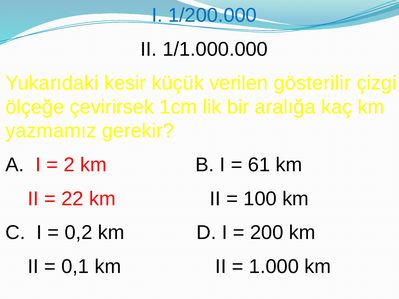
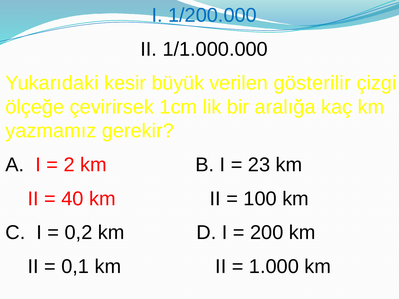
küçük: küçük -> büyük (178, 83)
61: 61 -> 23 (259, 165)
22: 22 -> 40 (72, 199)
